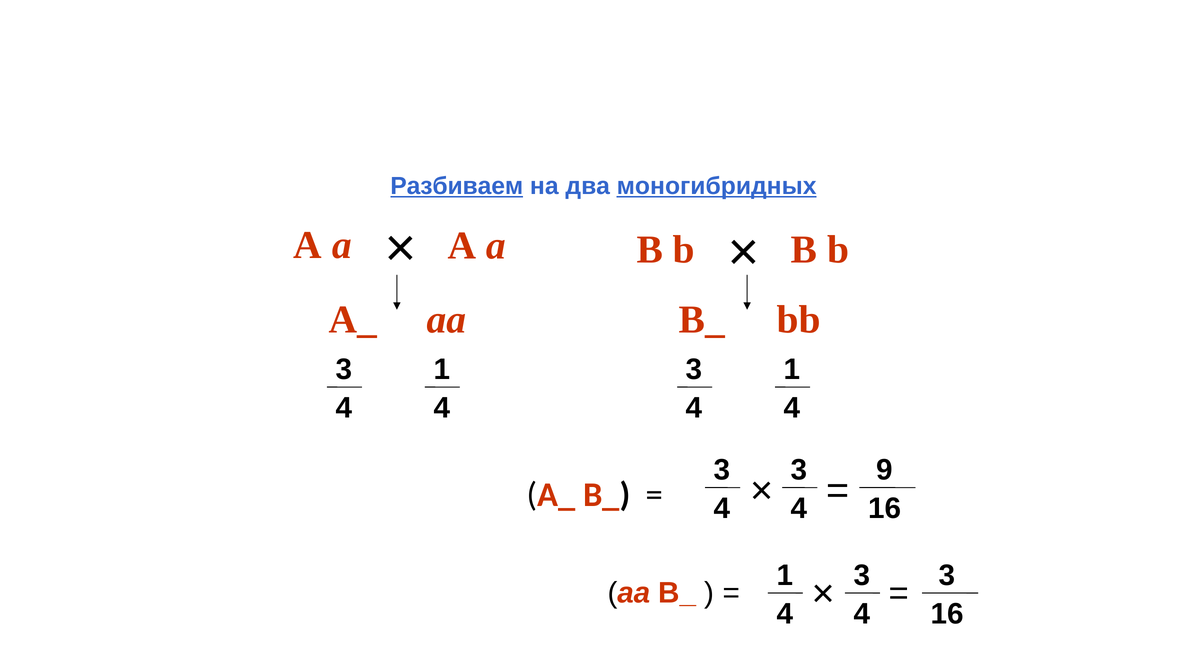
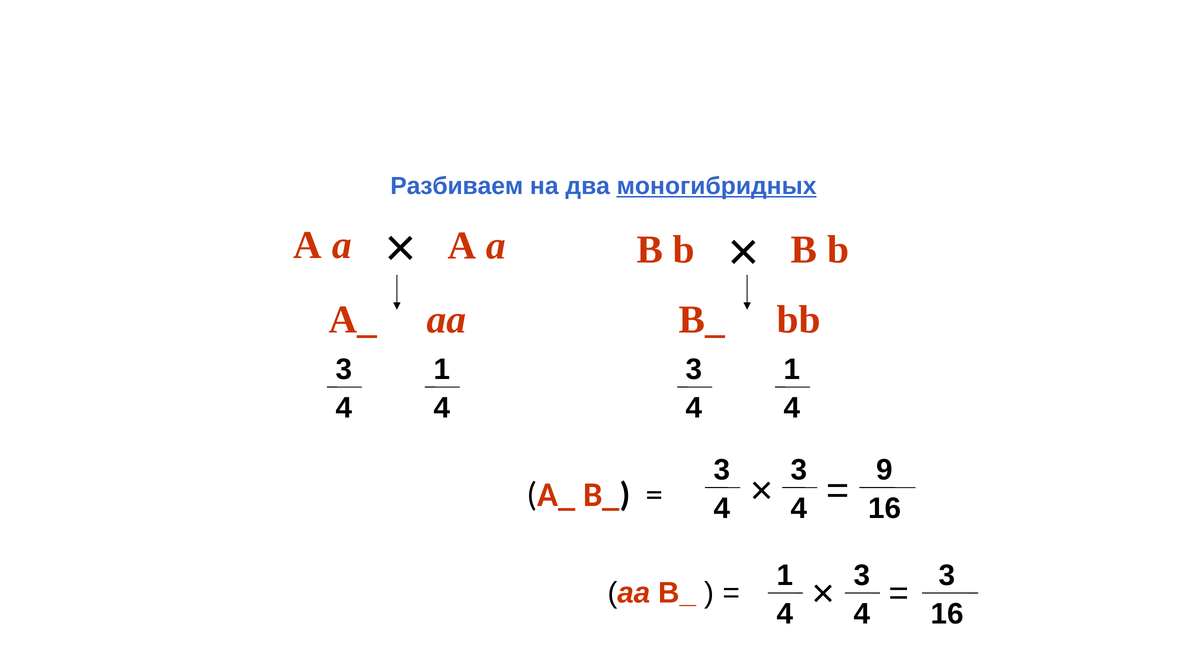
Разбиваем underline: present -> none (457, 186)
